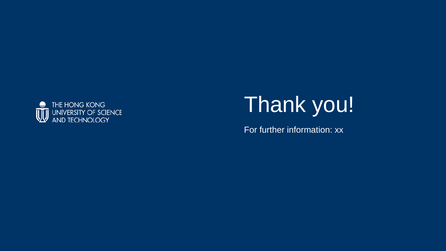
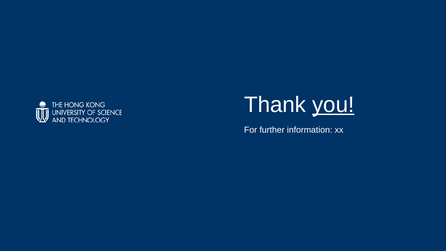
you underline: none -> present (333, 105)
